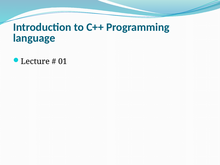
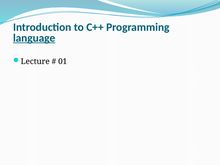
language underline: none -> present (34, 38)
